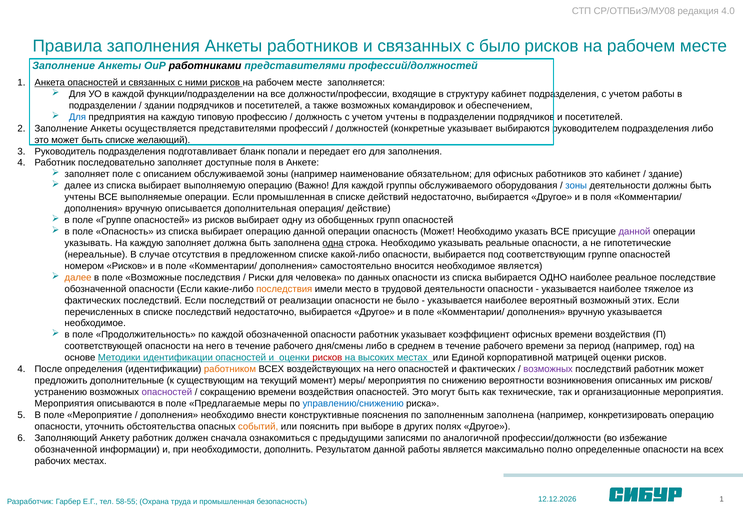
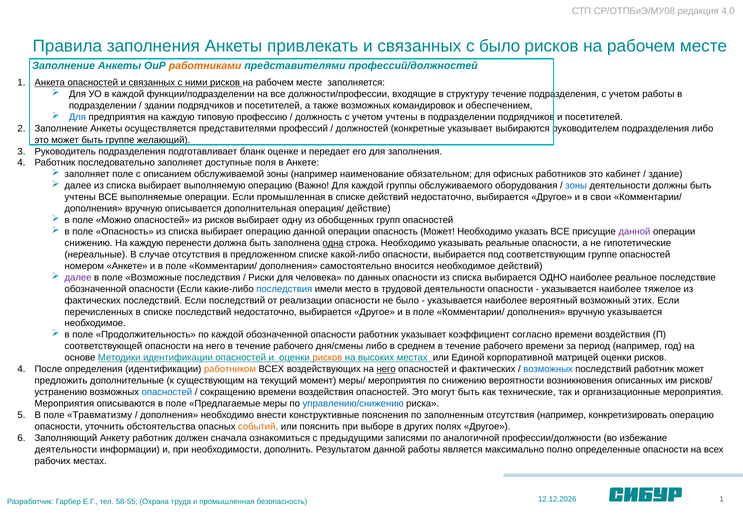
Анкеты работников: работников -> привлекать (313, 46)
работниками colour: black -> orange (205, 66)
структуру кабинет: кабинет -> течение (509, 94)
быть списке: списке -> группе (120, 140)
попали: попали -> оценке (283, 151)
в поля: поля -> свои (601, 197)
поле Группе: Группе -> Можно (114, 220)
указывать: указывать -> снижению (89, 243)
каждую заполняет: заполняет -> перенести (189, 243)
номером Рисков: Рисков -> Анкете (127, 266)
необходимое является: является -> действий (520, 266)
далее colour: orange -> purple (78, 277)
последствия colour: orange -> blue (284, 289)
коэффициент офисных: офисных -> согласно (532, 334)
рисков colour: red -> orange (327, 357)
него underline: none -> present (386, 369)
возможных colour: purple -> blue (548, 369)
опасностей colour: purple -> blue (167, 392)
Мероприятие: Мероприятие -> Травматизму (100, 415)
заполненным заполнена: заполнена -> отсутствия (510, 415)
обозначенной: обозначенной -> деятельности (66, 449)
